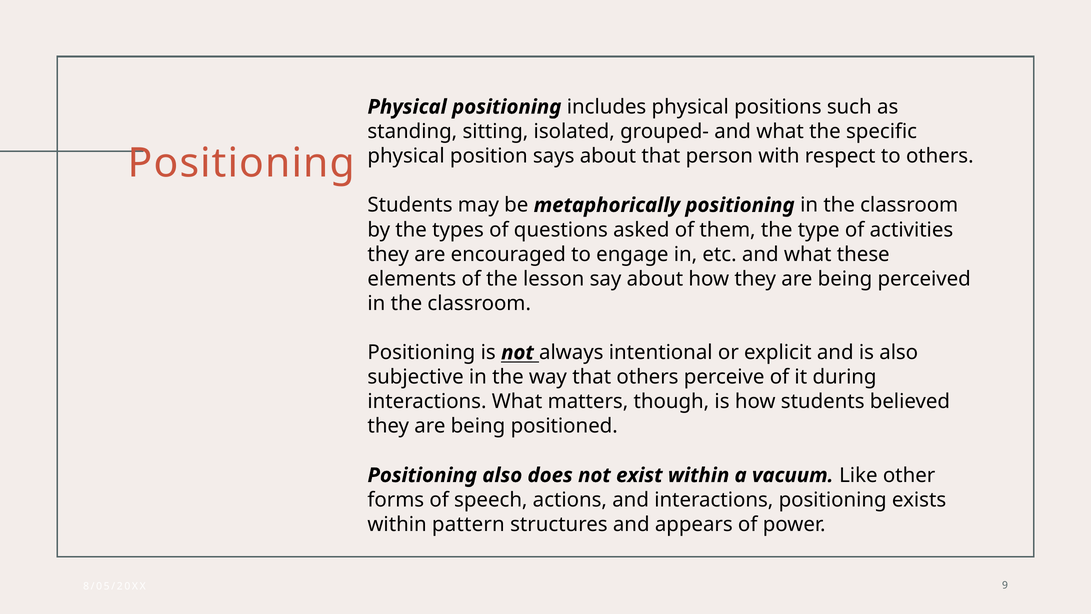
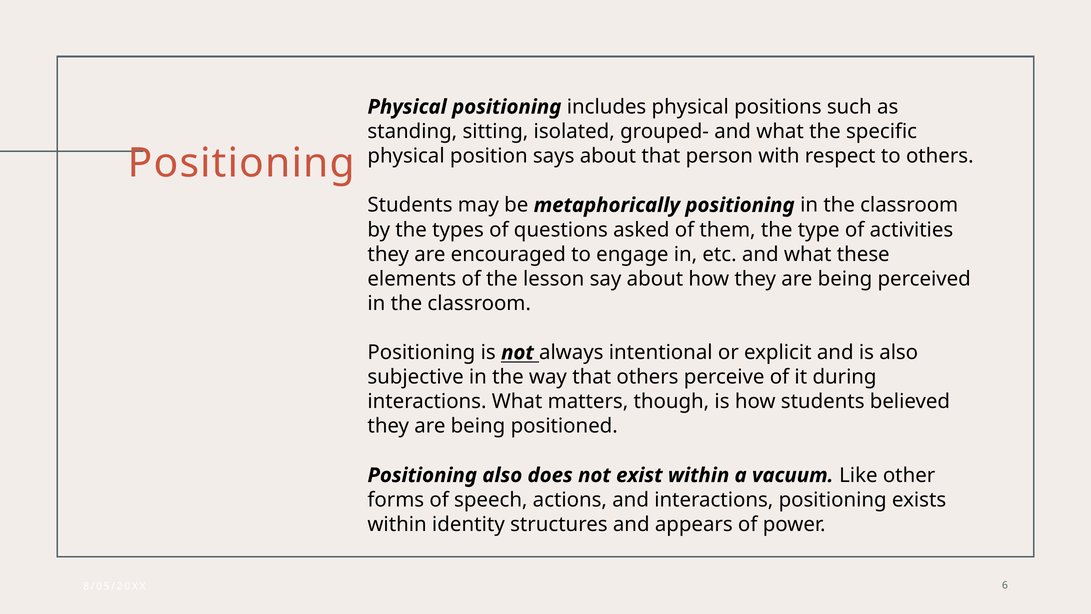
pattern: pattern -> identity (468, 524)
9: 9 -> 6 (1005, 585)
